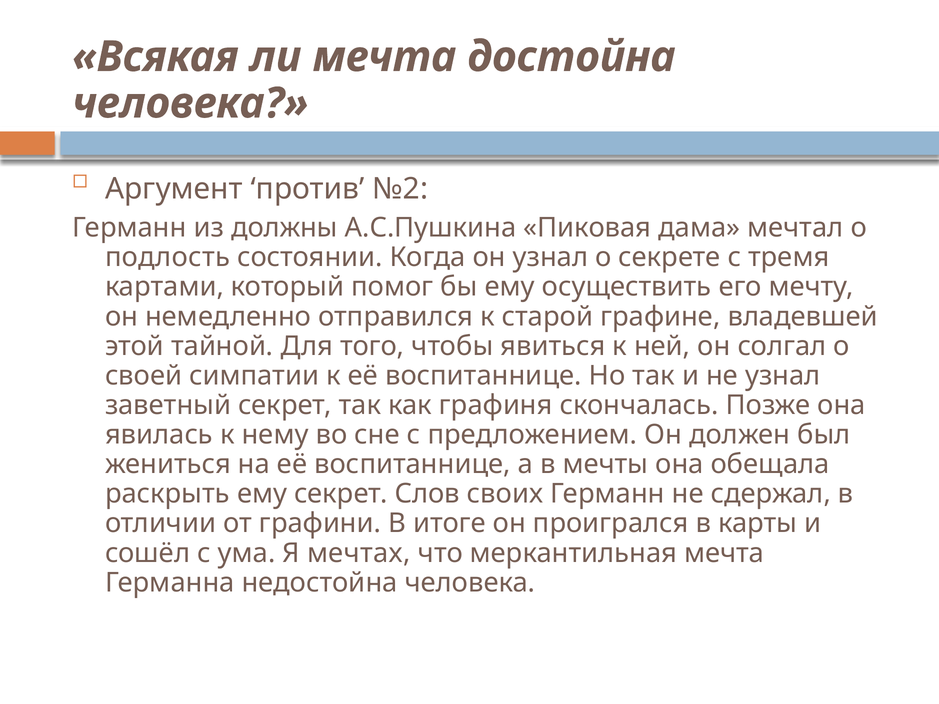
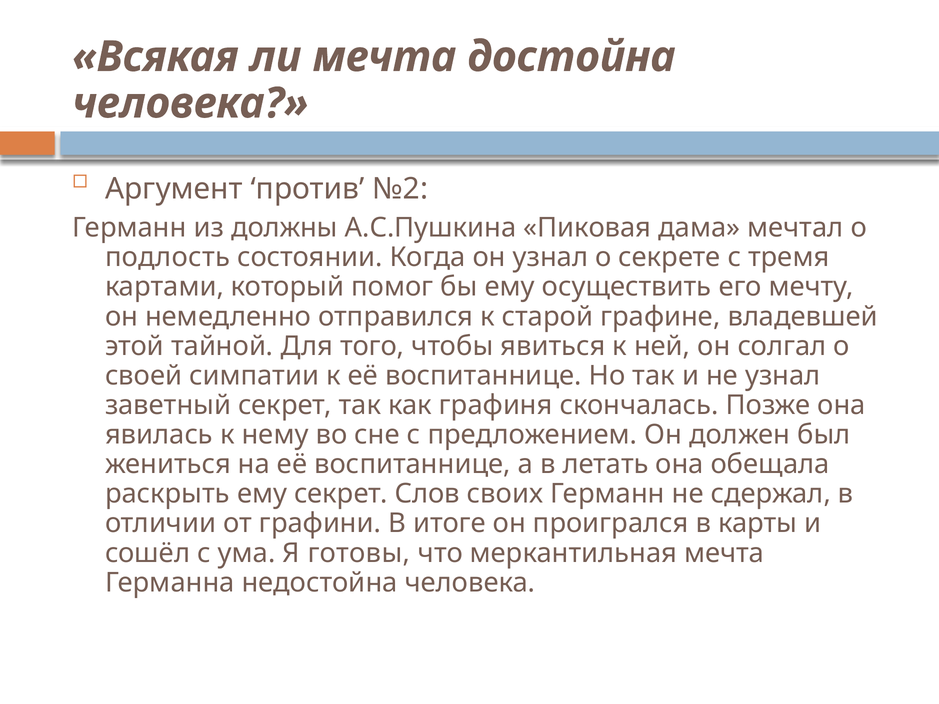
мечты: мечты -> летать (606, 464)
мечтах: мечтах -> готовы (359, 553)
